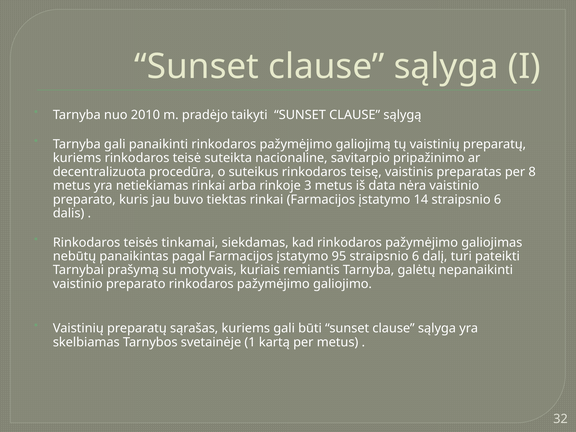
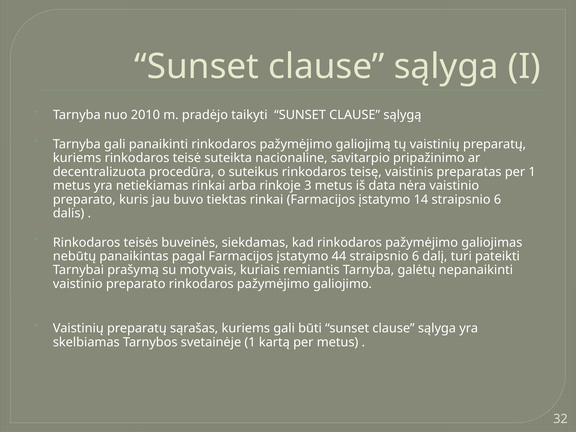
per 8: 8 -> 1 (532, 172)
tinkamai: tinkamai -> buveinės (190, 242)
95: 95 -> 44 (339, 256)
